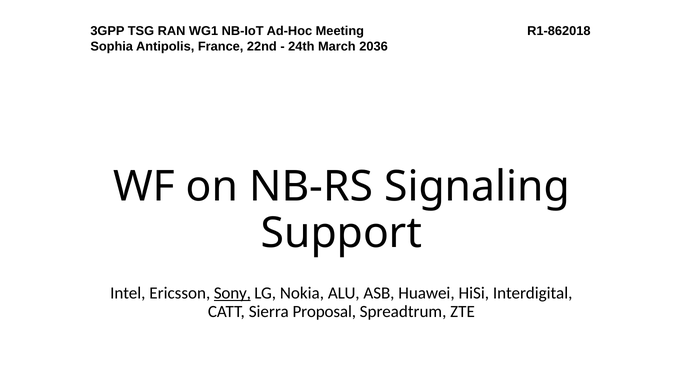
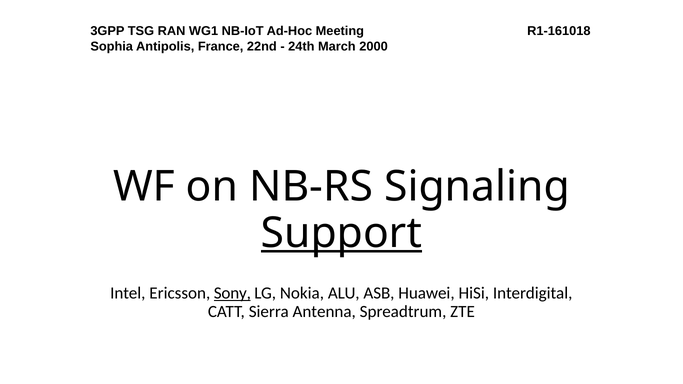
R1-862018: R1-862018 -> R1-161018 (559, 31)
2036: 2036 -> 2000 (374, 47)
Support underline: none -> present (341, 233)
Proposal: Proposal -> Antenna (324, 312)
